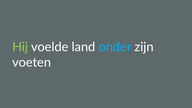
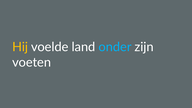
Hij colour: light green -> yellow (20, 47)
